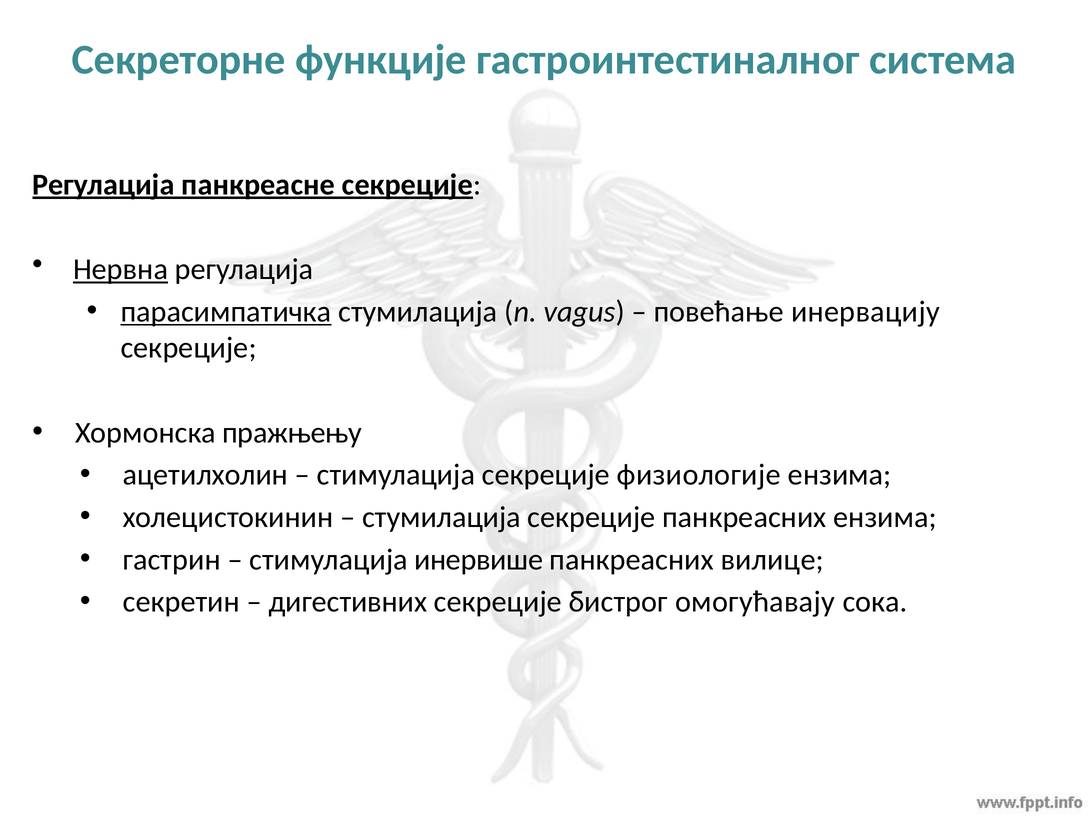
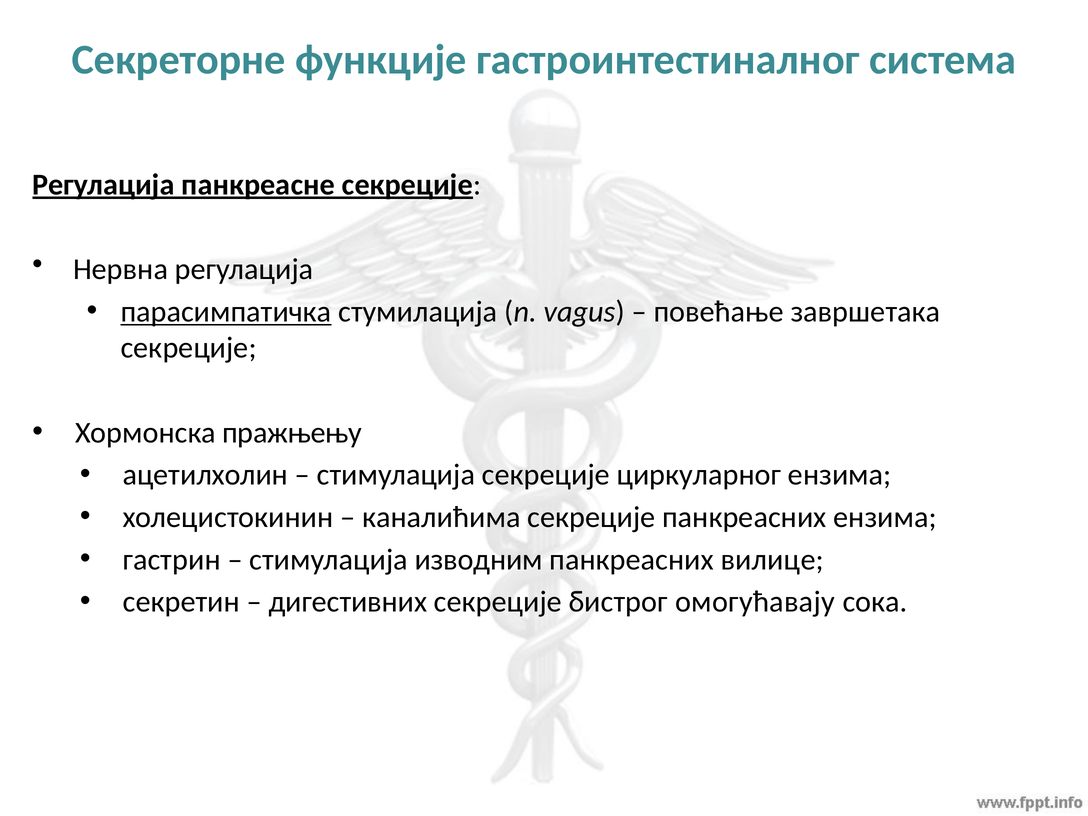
Нервна underline: present -> none (121, 269)
инервацију: инервацију -> завршетака (865, 312)
физиологије: физиологије -> циркуларног (699, 475)
стумилација: стумилација -> каналићима (441, 517)
инервише: инервише -> изводним (479, 560)
